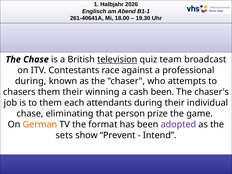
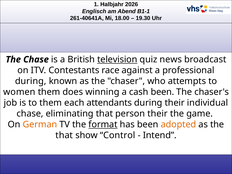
team: team -> news (171, 59)
chasers: chasers -> women (19, 92)
them their: their -> does (73, 92)
person prize: prize -> their (158, 114)
format underline: none -> present (103, 124)
adopted colour: purple -> orange (178, 124)
sets: sets -> that (64, 135)
Prevent: Prevent -> Control (118, 135)
